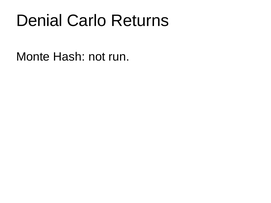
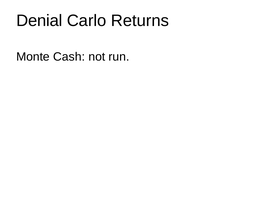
Hash: Hash -> Cash (69, 57)
